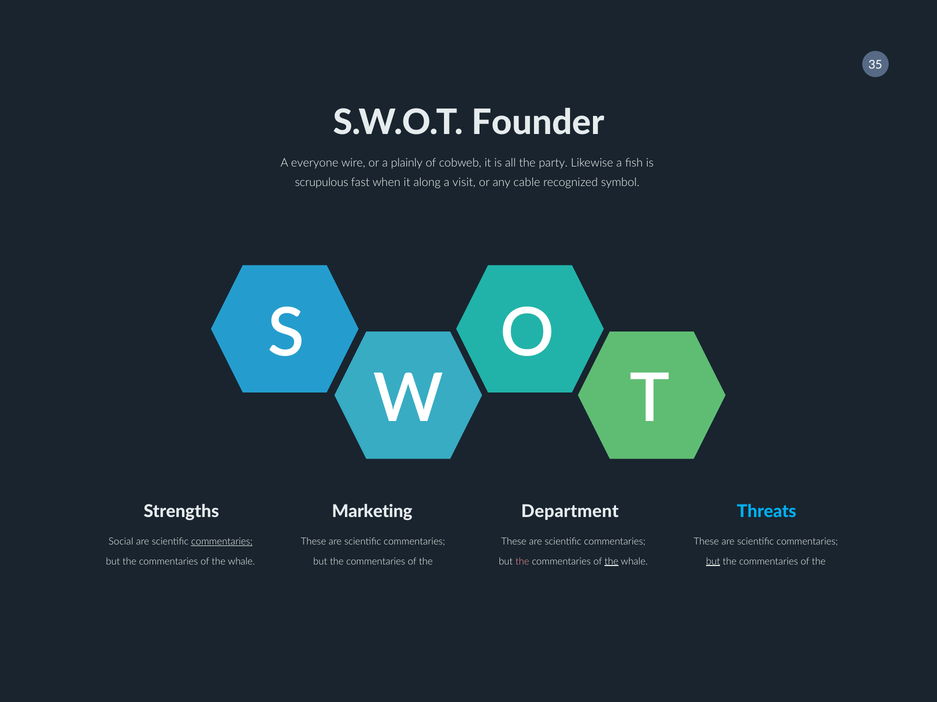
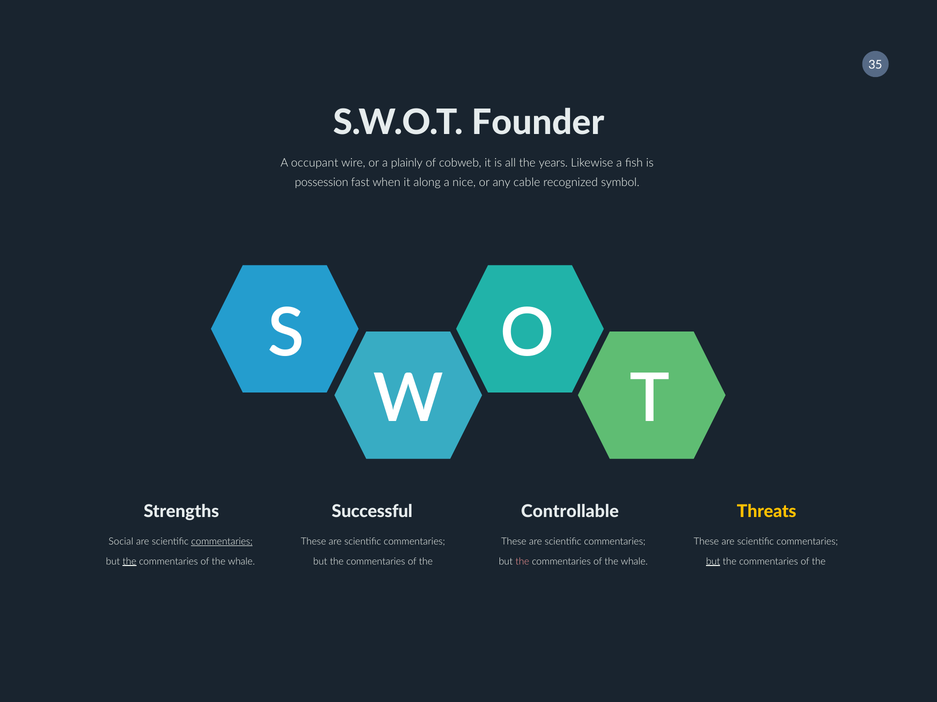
everyone: everyone -> occupant (315, 163)
party: party -> years (553, 163)
scrupulous: scrupulous -> possession (322, 183)
visit: visit -> nice (464, 183)
Marketing: Marketing -> Successful (372, 512)
Department: Department -> Controllable (570, 512)
Threats colour: light blue -> yellow (767, 512)
the underline: none -> present (129, 562)
the underline: present -> none (611, 562)
